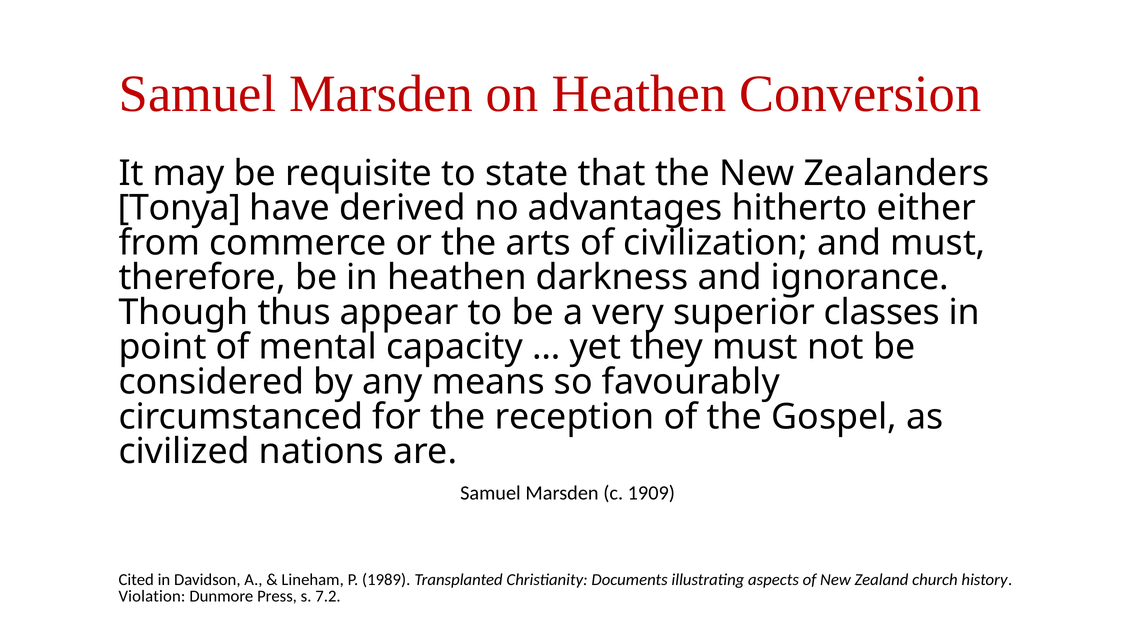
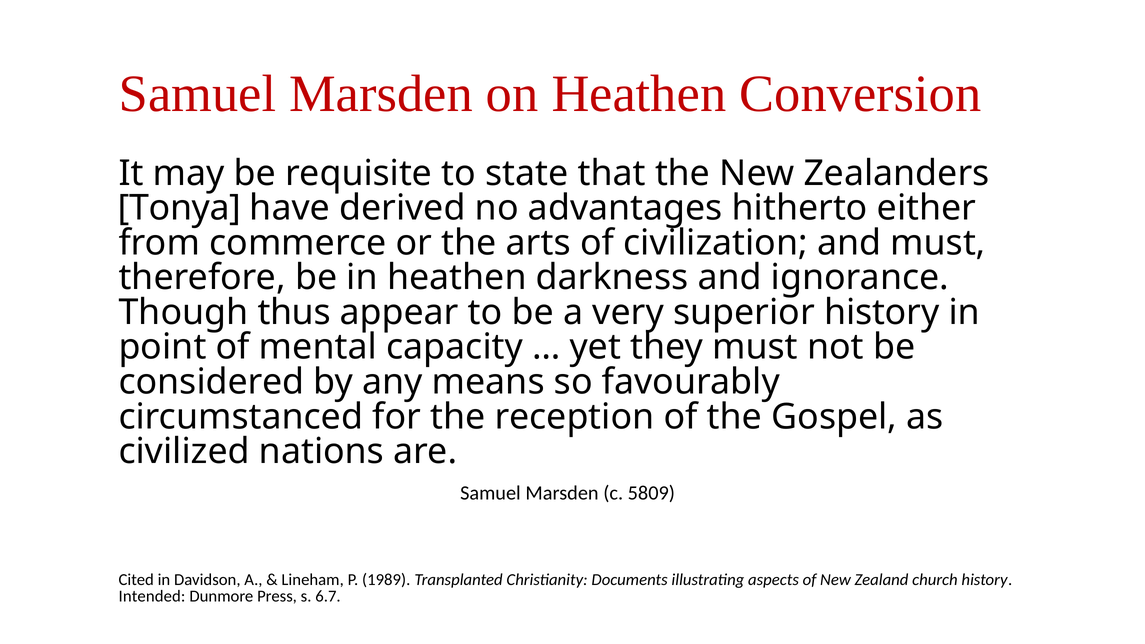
superior classes: classes -> history (882, 312)
1909: 1909 -> 5809 (651, 493)
Violation: Violation -> Intended (152, 596)
7.2: 7.2 -> 6.7 (328, 596)
